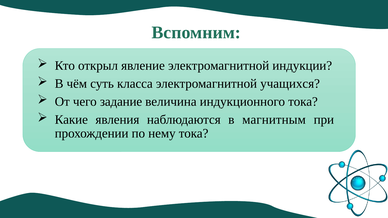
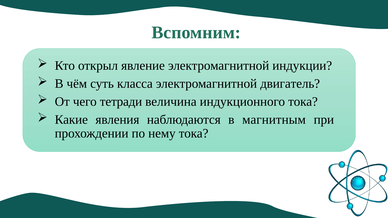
учащихся: учащихся -> двигатель (290, 84)
задание: задание -> тетради (121, 102)
